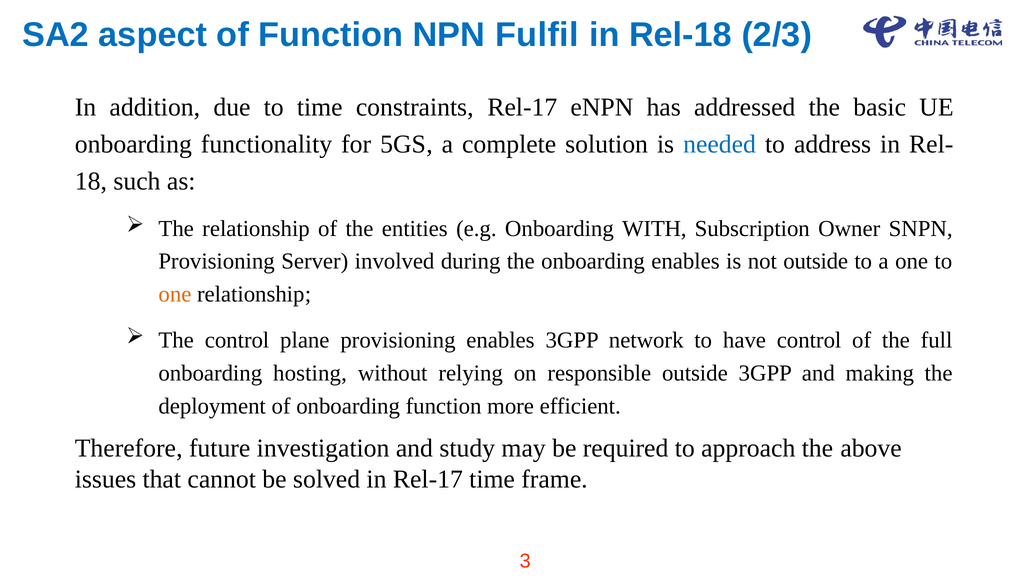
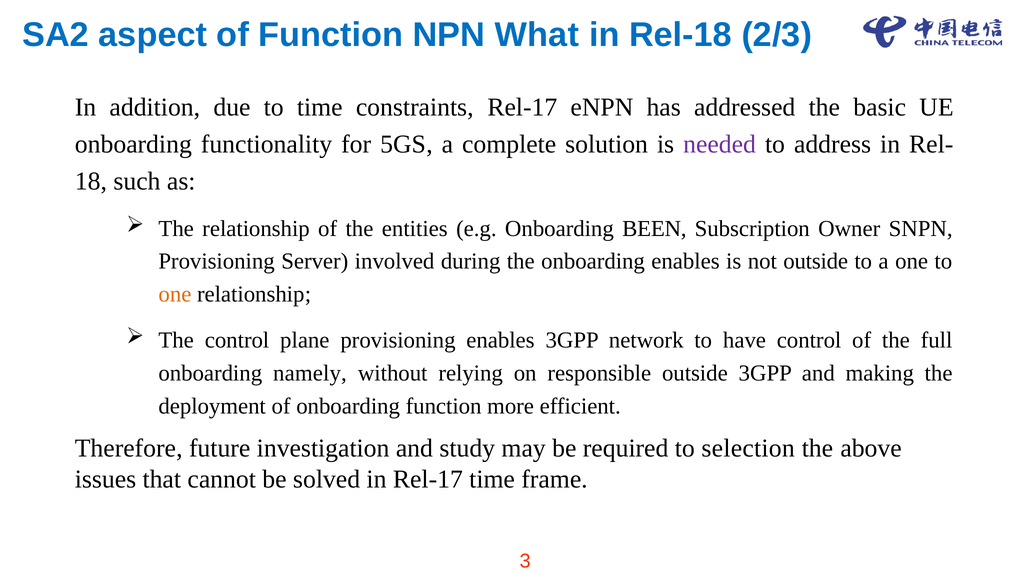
Fulfil: Fulfil -> What (537, 35)
needed colour: blue -> purple (720, 144)
WITH: WITH -> BEEN (654, 228)
hosting: hosting -> namely (310, 373)
approach: approach -> selection (748, 448)
